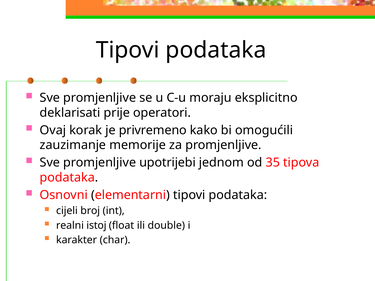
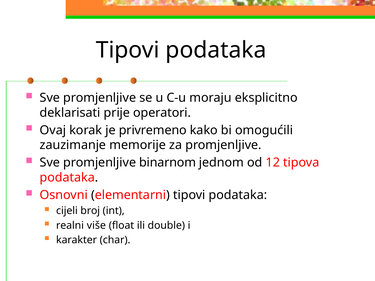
upotrijebi: upotrijebi -> binarnom (168, 163)
35: 35 -> 12 (273, 163)
istoj: istoj -> više (96, 226)
